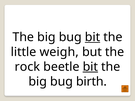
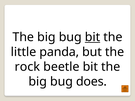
weigh: weigh -> panda (59, 52)
bit underline: present -> none (90, 67)
birth: birth -> does (91, 82)
